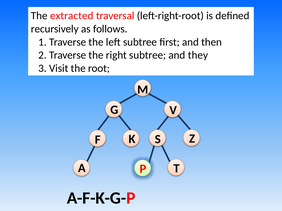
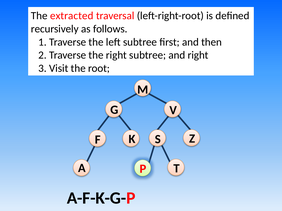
and they: they -> right (198, 55)
